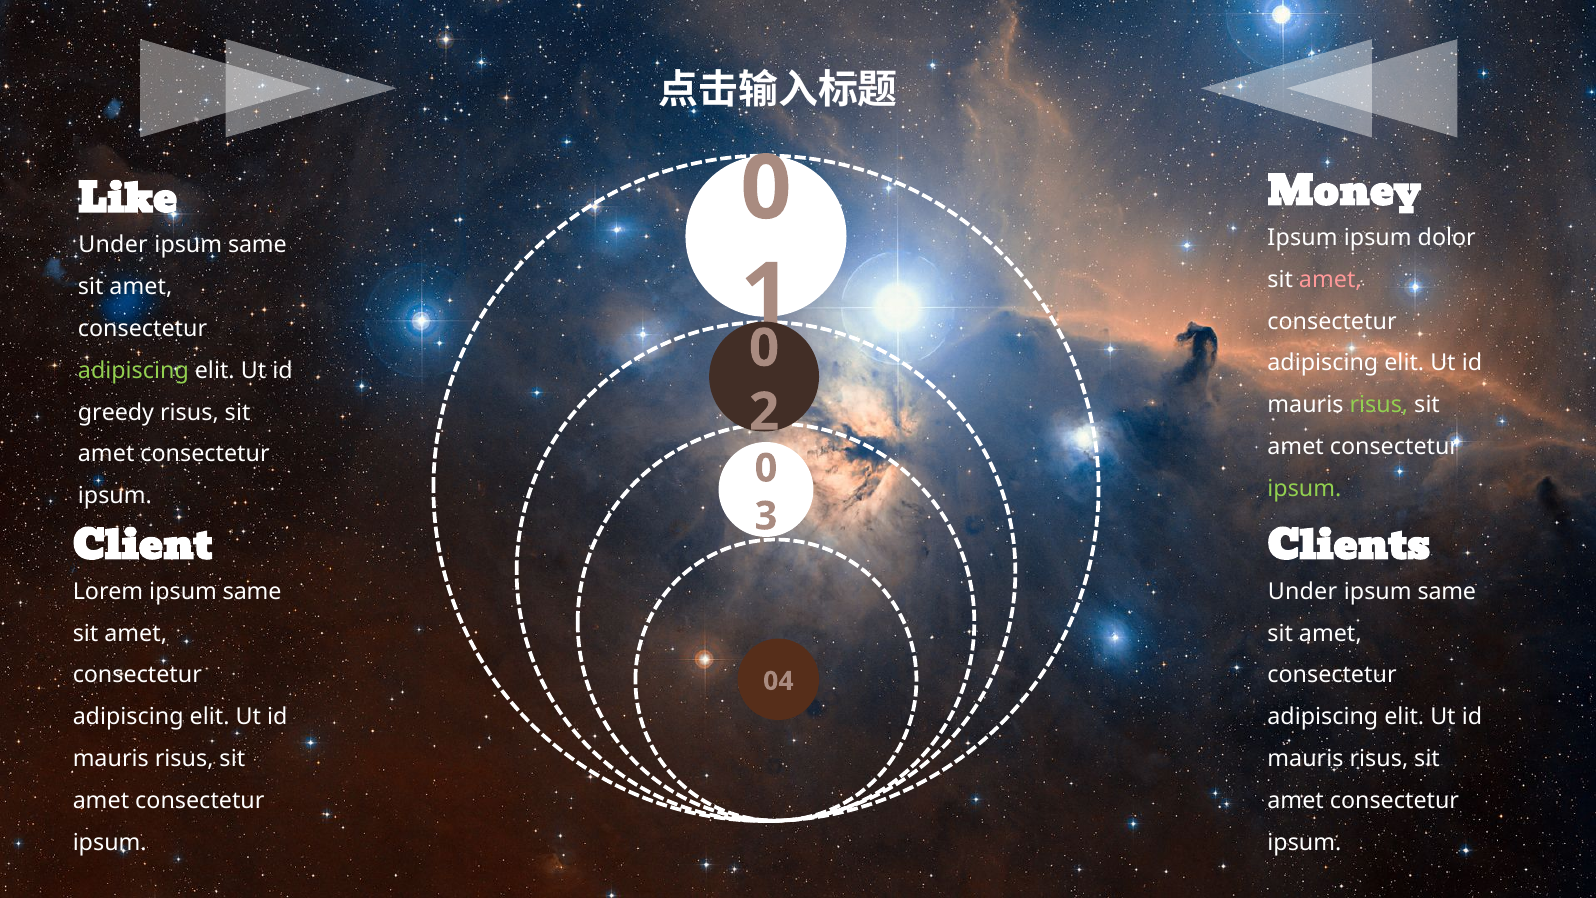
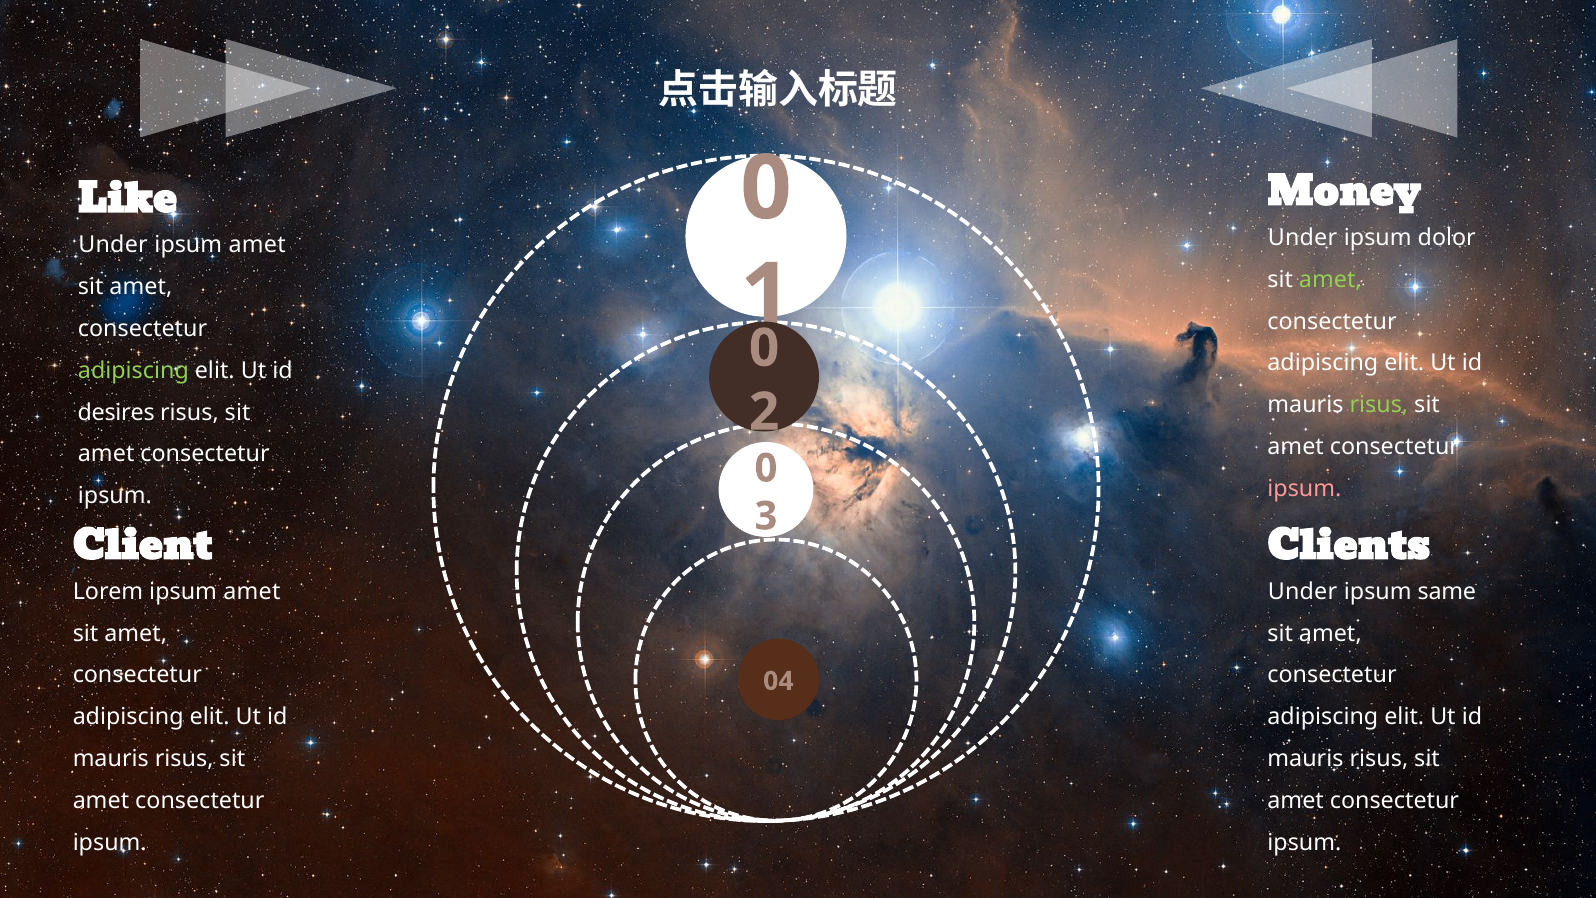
Ipsum: Ipsum -> Under (1303, 238)
same: same -> amet (257, 245)
amet colour: pink -> light green (1330, 279)
greedy: greedy -> desires (116, 412)
ipsum colour: light green -> pink (1304, 489)
Lorem ipsum same: same -> amet (252, 591)
